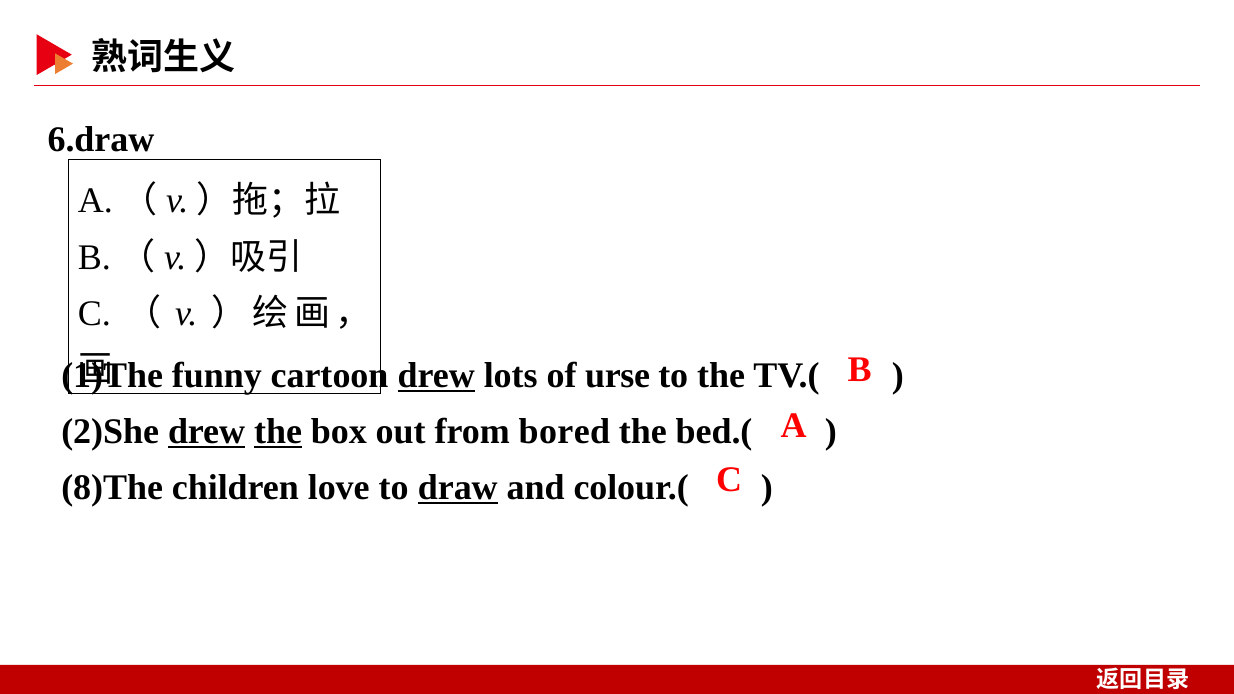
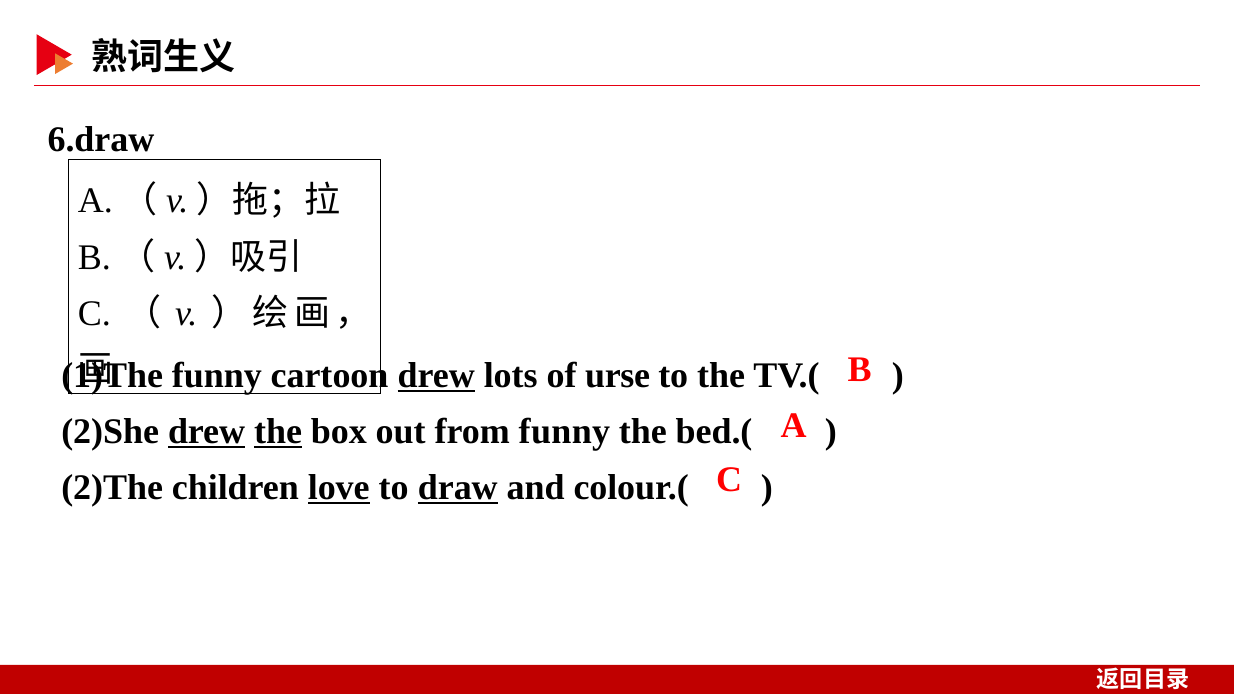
from bored: bored -> funny (564, 431)
8)The: 8)The -> 2)The (112, 488)
love underline: none -> present (339, 488)
